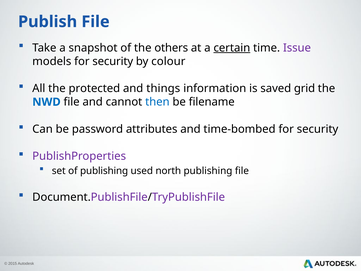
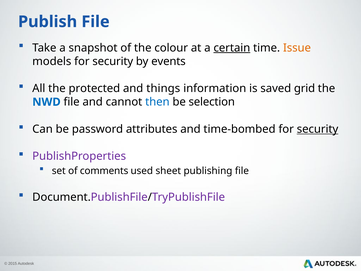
others: others -> colour (171, 48)
Issue colour: purple -> orange (297, 48)
colour: colour -> events (168, 61)
filename: filename -> selection (212, 102)
security underline: none -> present (318, 129)
of publishing: publishing -> comments (104, 171)
north: north -> sheet (168, 171)
